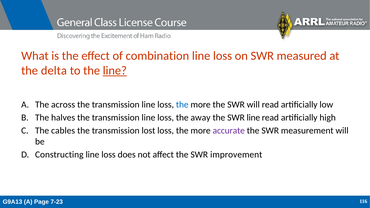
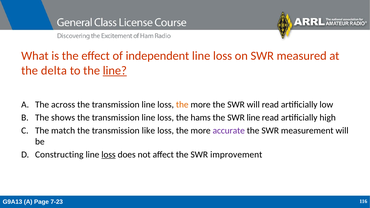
combination: combination -> independent (157, 56)
the colour: blue -> orange (182, 105)
halves: halves -> shows (63, 118)
away: away -> hams (201, 118)
cables: cables -> match (63, 131)
lost: lost -> like (148, 131)
loss underline: none -> present (109, 155)
